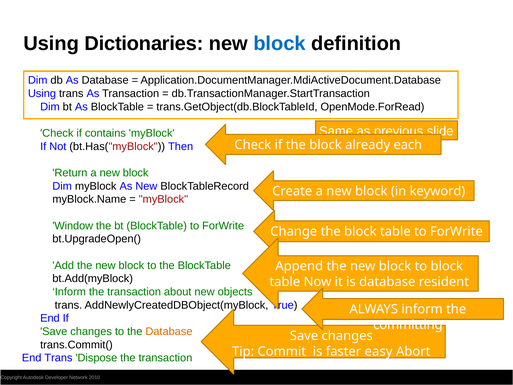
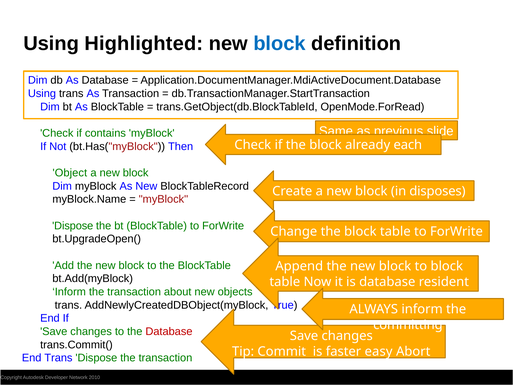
Dictionaries: Dictionaries -> Highlighted (144, 44)
Return: Return -> Object (70, 173)
keyword: keyword -> disposes (437, 191)
Window: Window -> Dispose (73, 226)
Database colour: orange -> red (169, 331)
